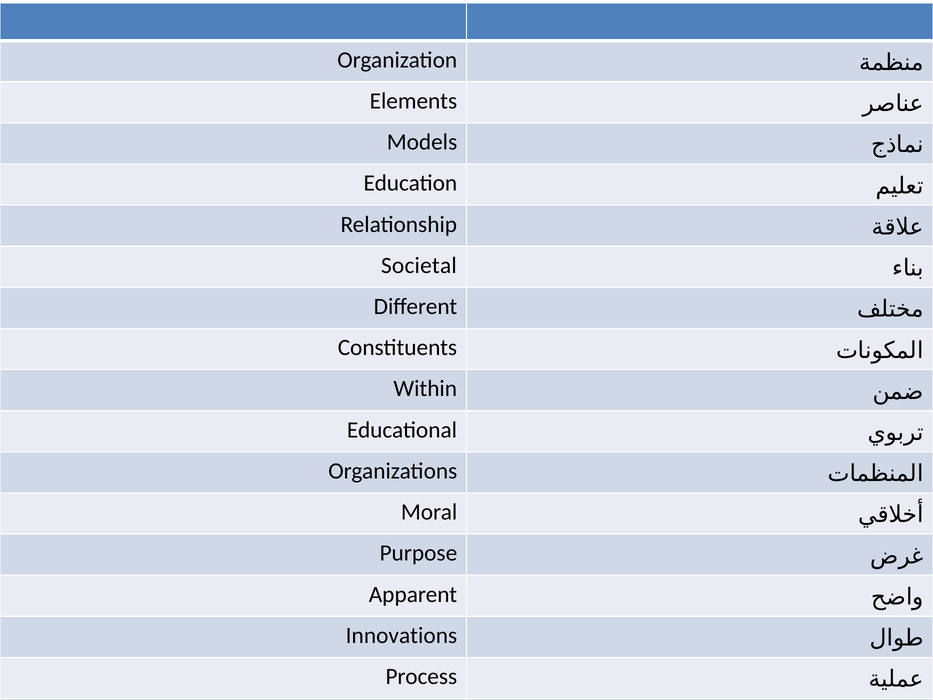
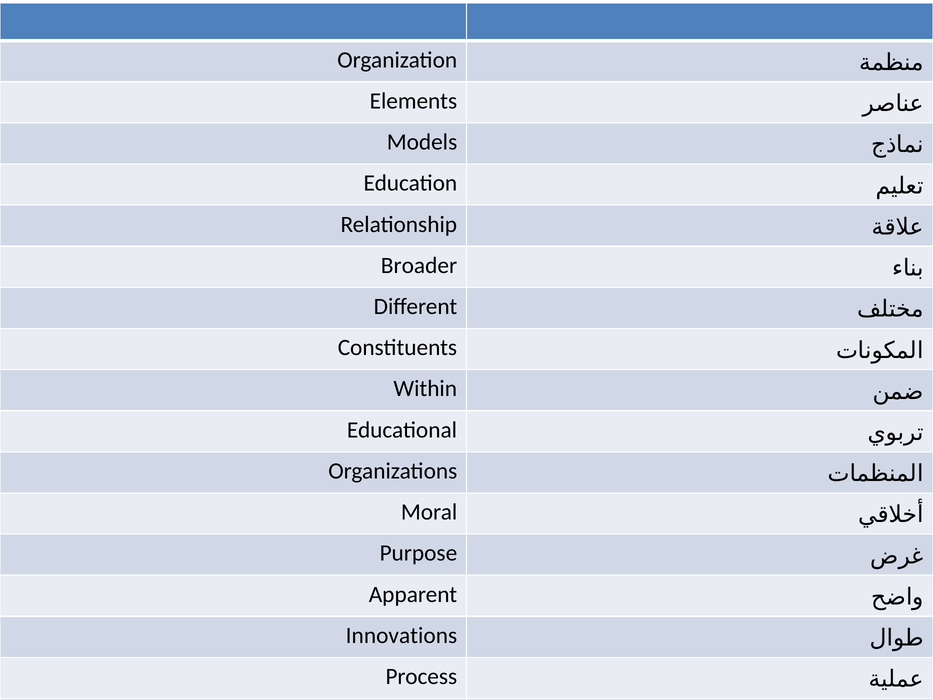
Societal: Societal -> Broader (419, 265)
